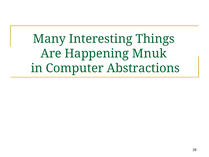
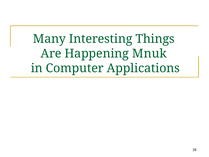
Abstractions: Abstractions -> Applications (143, 68)
